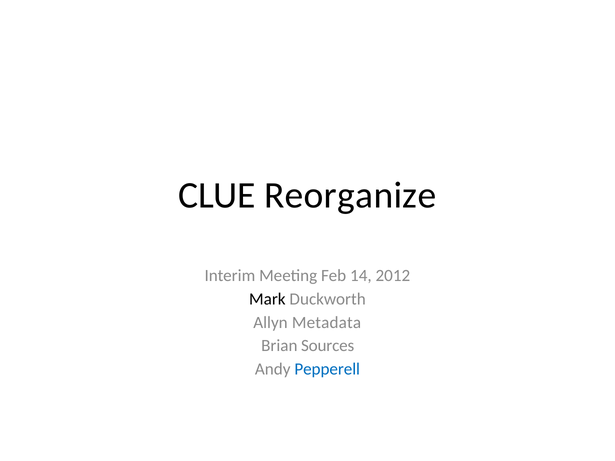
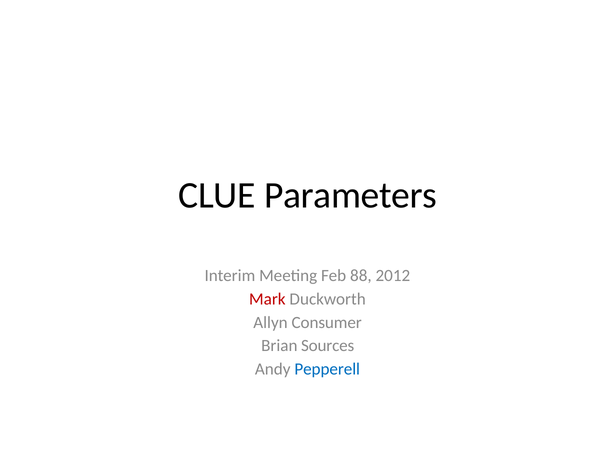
Reorganize: Reorganize -> Parameters (351, 195)
14: 14 -> 88 (361, 276)
Mark colour: black -> red (267, 299)
Metadata: Metadata -> Consumer (327, 323)
